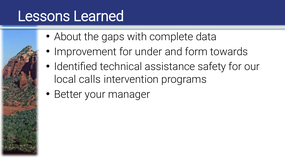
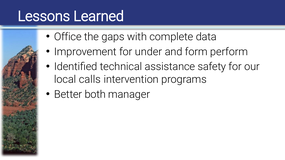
About: About -> Office (68, 37)
towards: towards -> perform (229, 52)
your: your -> both (95, 95)
